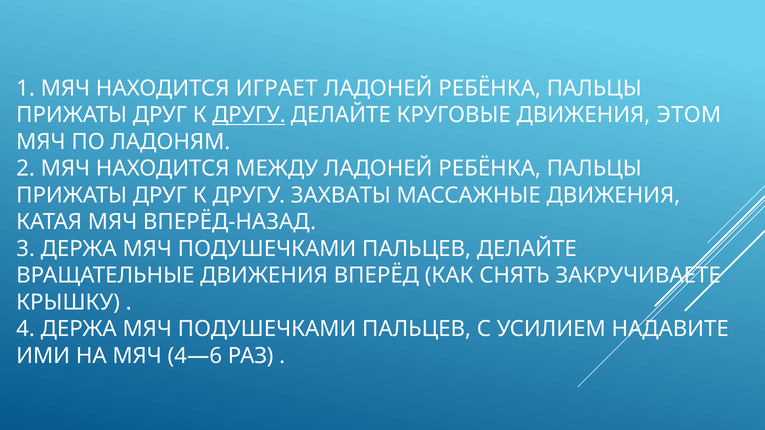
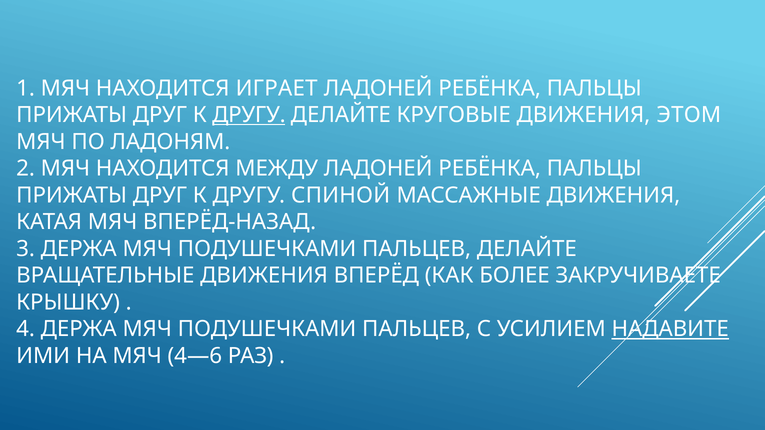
ЗАХВАТЫ: ЗАХВАТЫ -> СПИНОЙ (341, 195)
СНЯТЬ: СНЯТЬ -> БОЛЕЕ (515, 276)
НАДАВИТЕ underline: none -> present (670, 329)
